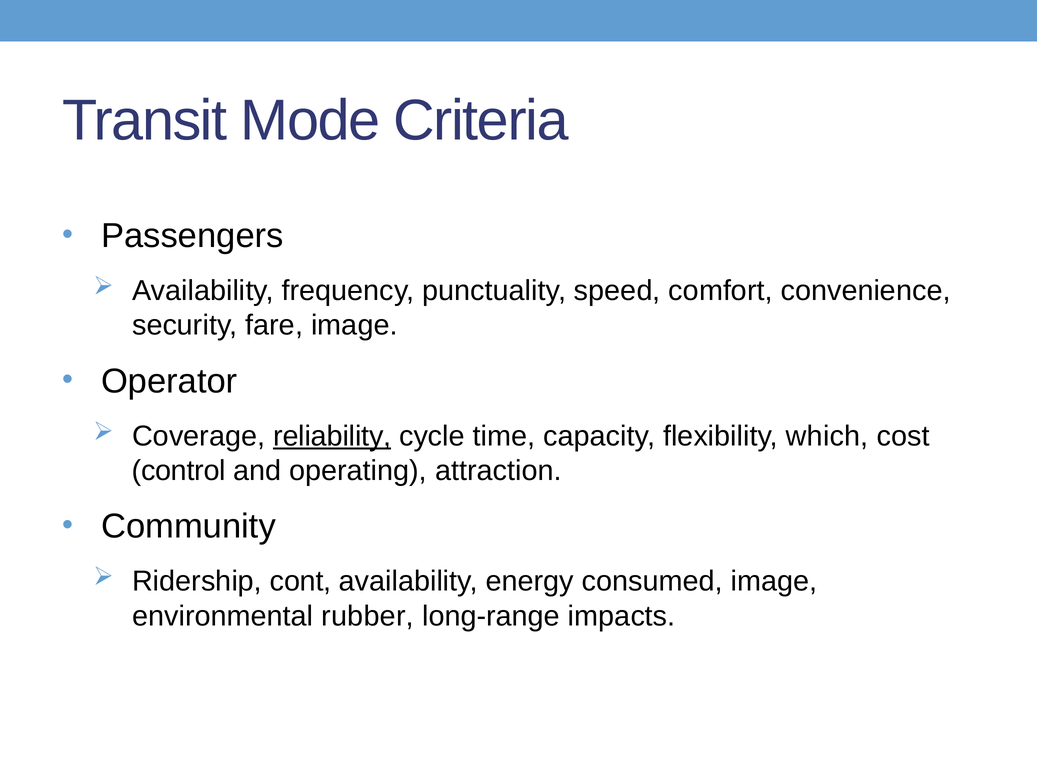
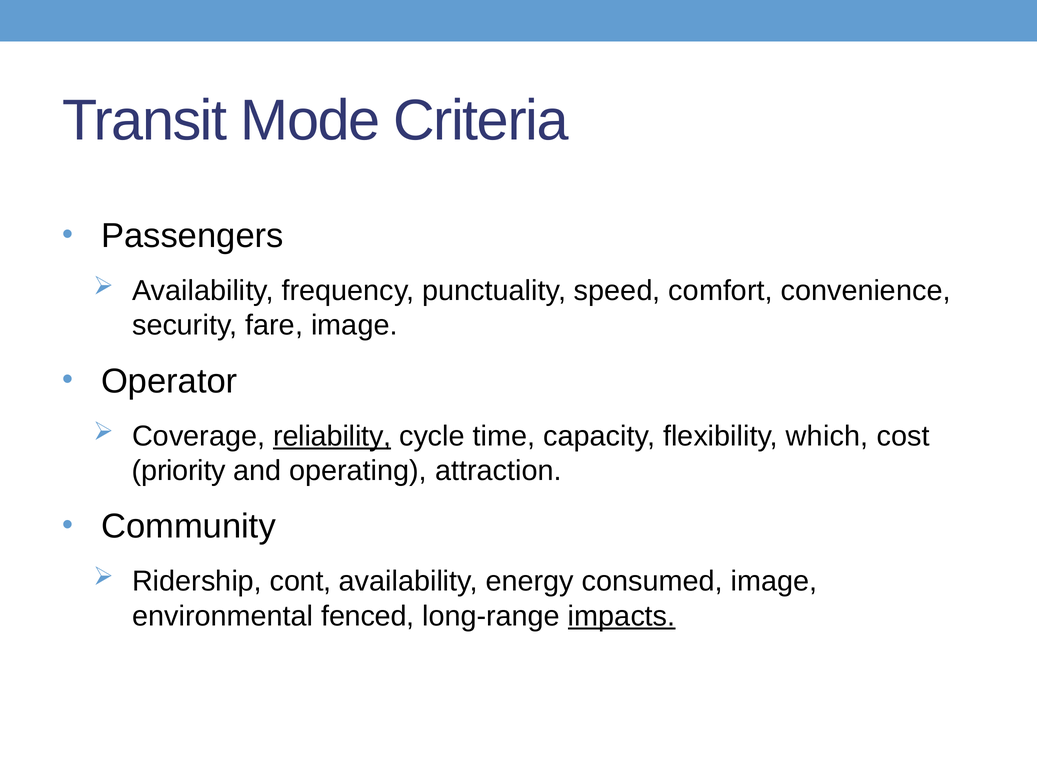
control: control -> priority (179, 471)
rubber: rubber -> fenced (368, 616)
impacts underline: none -> present (622, 616)
